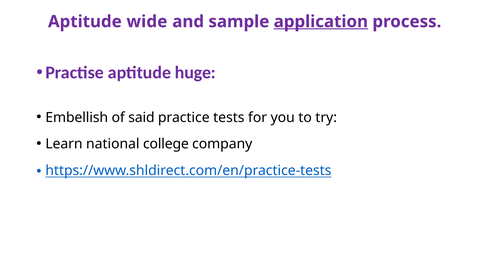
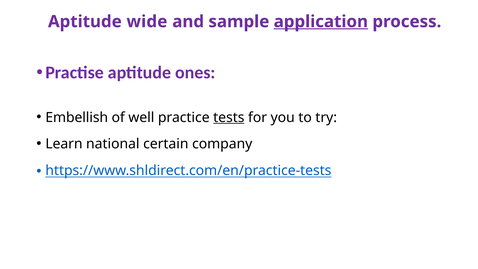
huge: huge -> ones (195, 72)
said: said -> well (141, 117)
tests underline: none -> present (229, 117)
college: college -> certain (166, 144)
